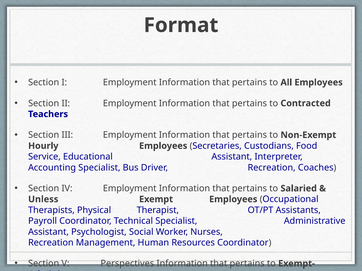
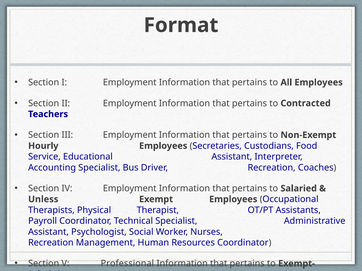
Perspectives: Perspectives -> Professional (127, 264)
